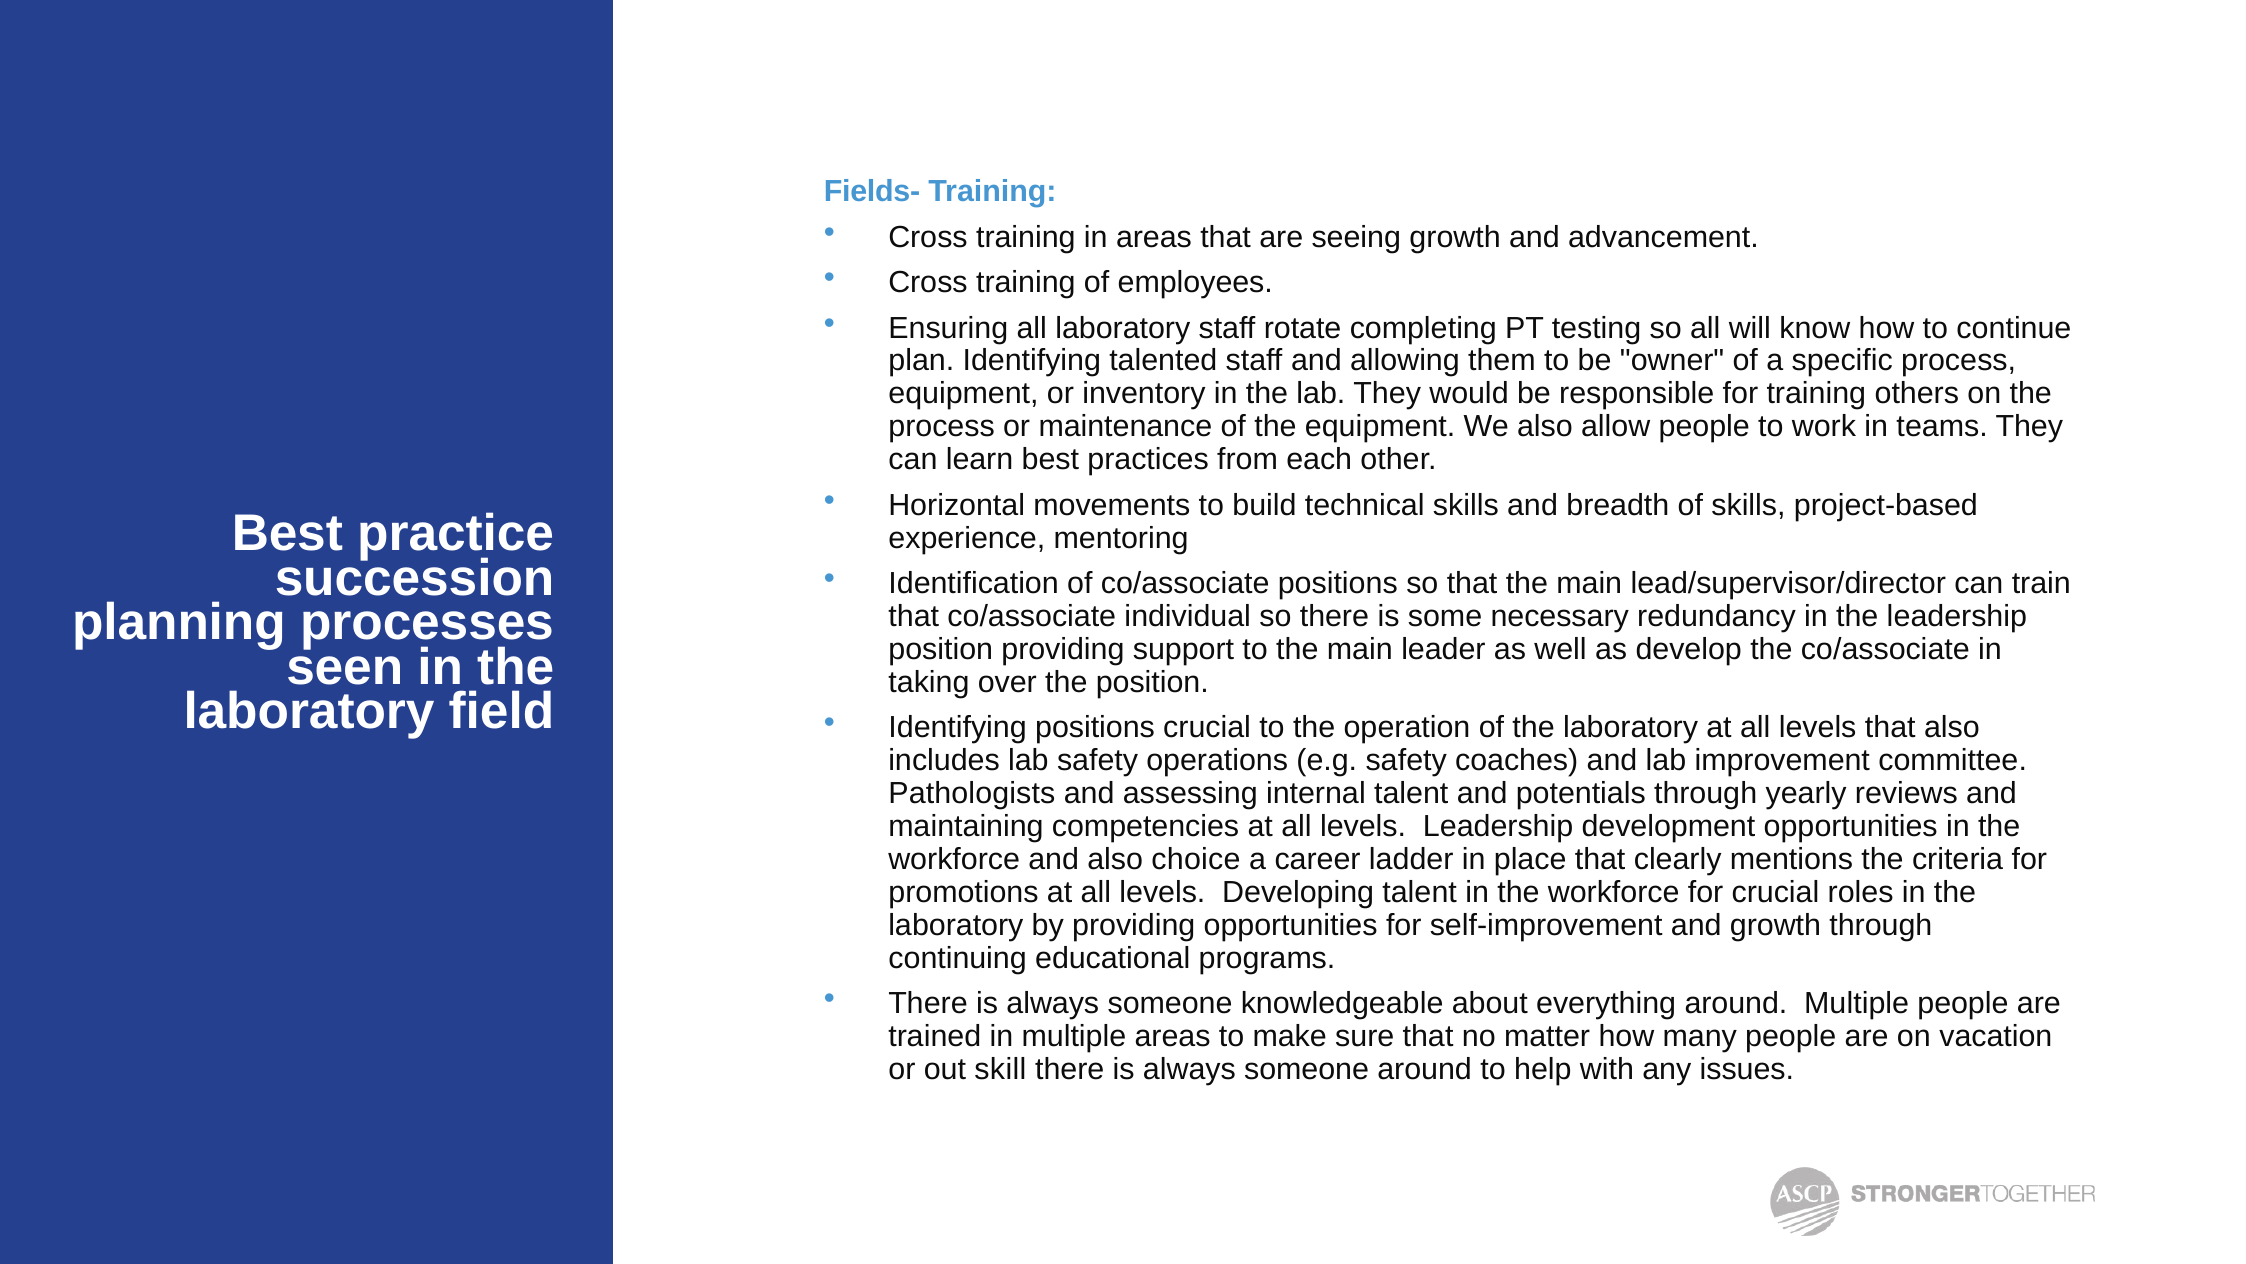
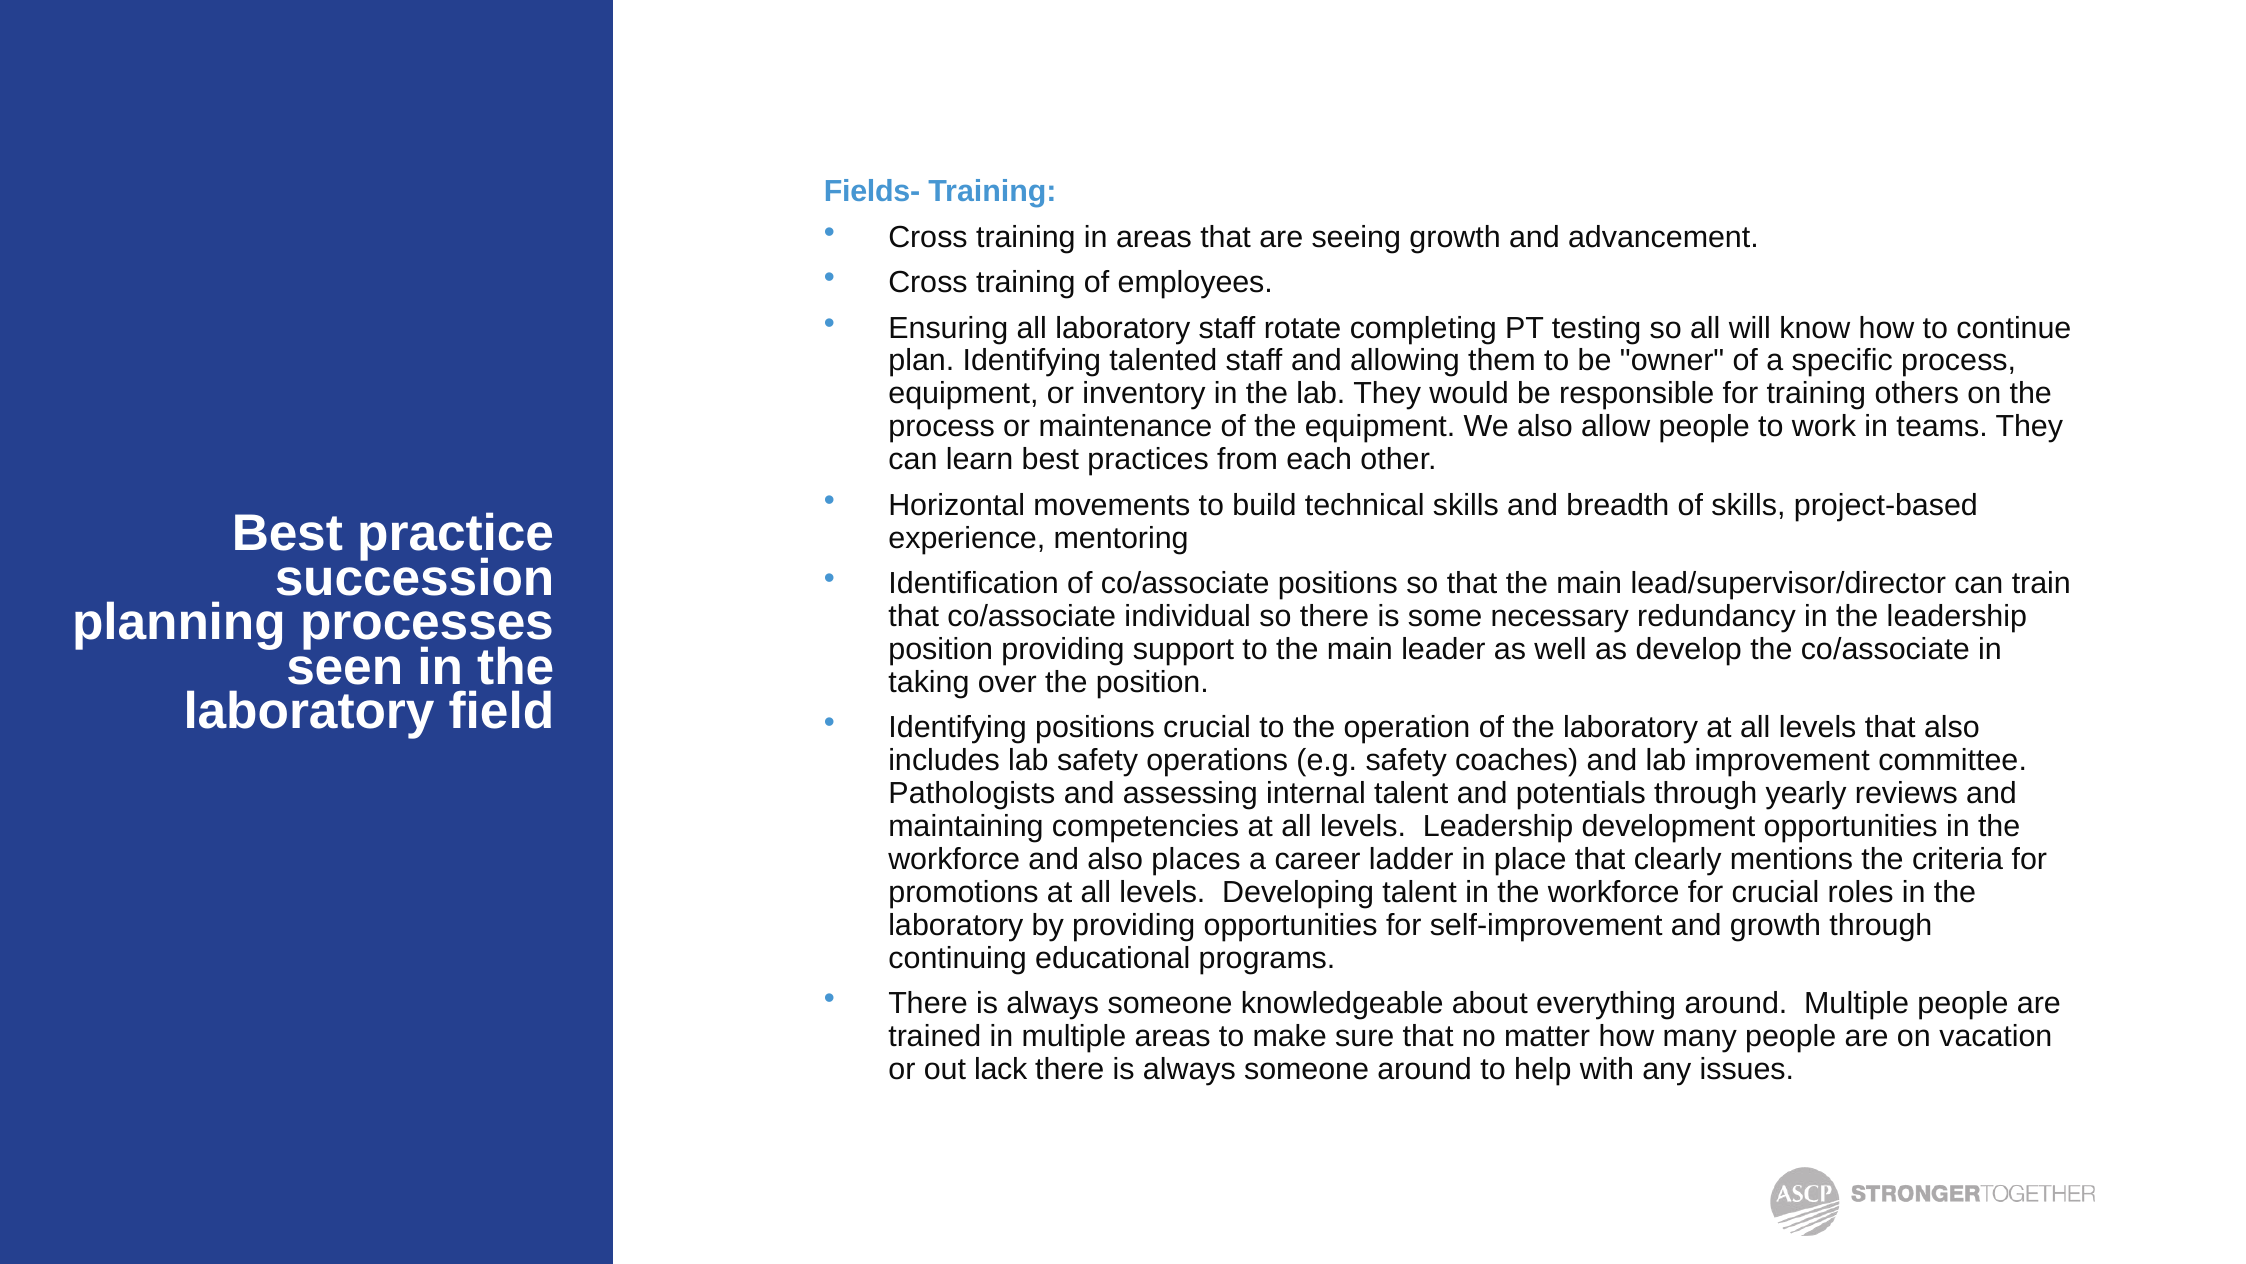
choice: choice -> places (1196, 859)
skill: skill -> lack (1001, 1069)
